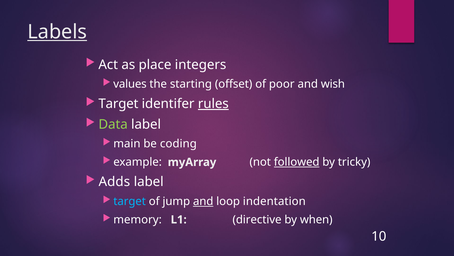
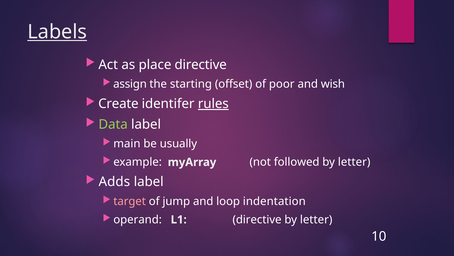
place integers: integers -> directive (201, 64)
values: values -> assign (130, 84)
Target: Target -> Create (118, 103)
coding: coding -> usually (178, 143)
followed underline: present -> none (297, 162)
tricky: tricky -> letter (354, 162)
target colour: light blue -> pink (130, 201)
and underline: present -> none (203, 201)
memory: memory -> operand (138, 219)
when: when -> letter (316, 219)
